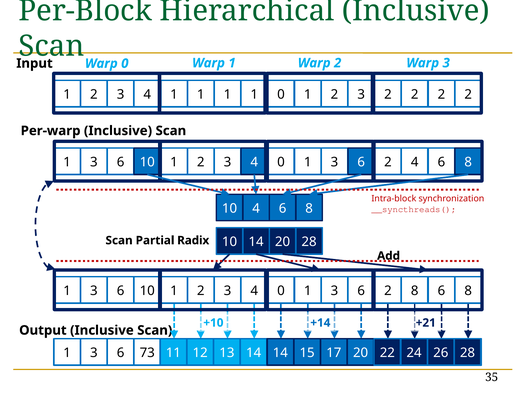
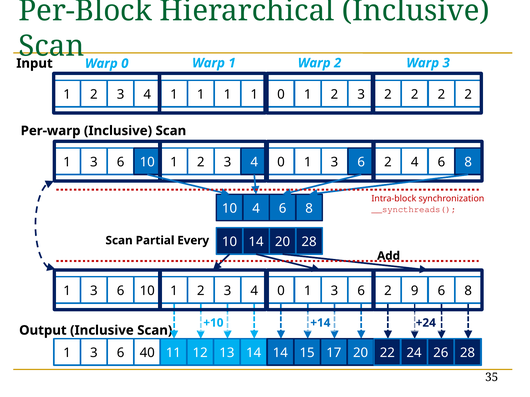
Radix: Radix -> Every (193, 241)
2 8: 8 -> 9 (415, 291)
+21: +21 -> +24 (426, 323)
73: 73 -> 40 (147, 353)
